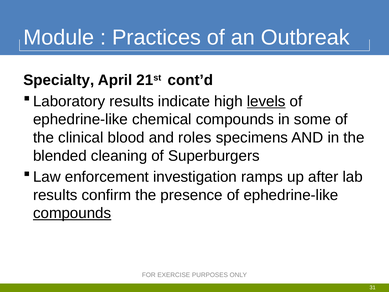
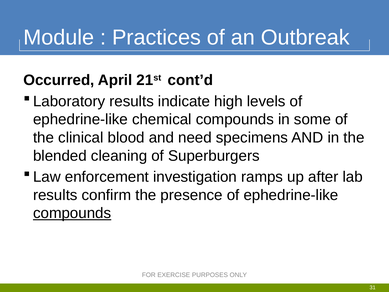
Specialty: Specialty -> Occurred (59, 80)
levels underline: present -> none (266, 101)
roles: roles -> need (195, 138)
